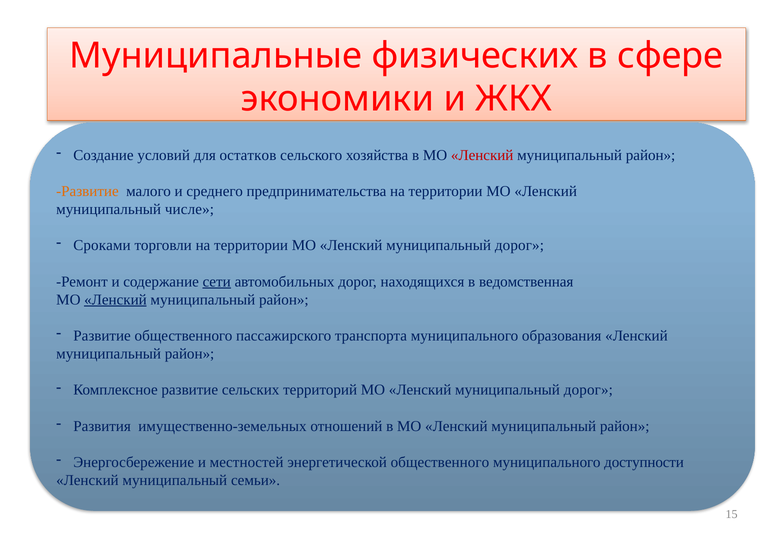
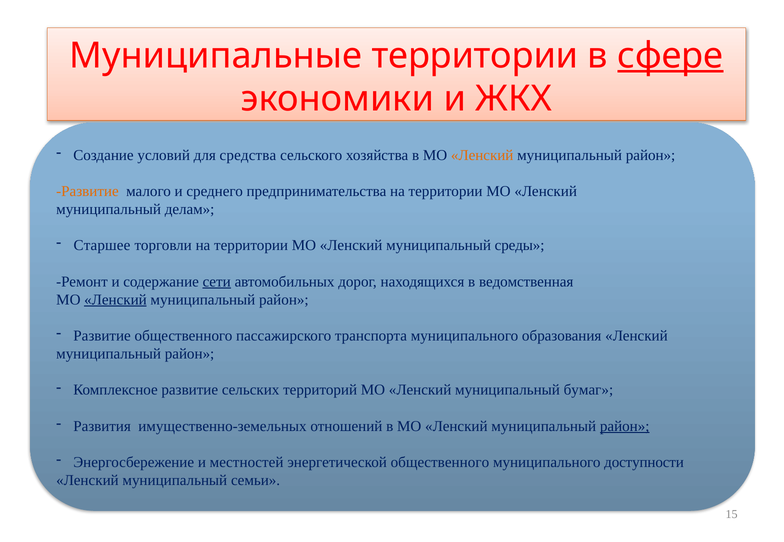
Муниципальные физических: физических -> территории (475, 56)
сфере underline: none -> present (670, 56)
остатков: остатков -> средства (248, 155)
Ленский colour: red -> orange (482, 155)
числе: числе -> делам (190, 210)
Сроками: Сроками -> Старшее (102, 246)
дорог: дорог -> среды (520, 246)
дорог: дорог -> бумаг (588, 391)
район underline: none -> present (625, 427)
